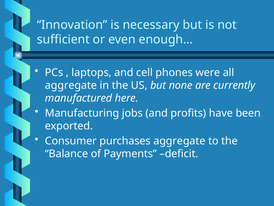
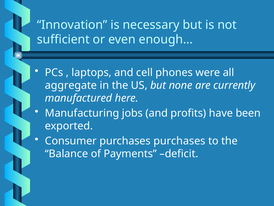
purchases aggregate: aggregate -> purchases (179, 141)
